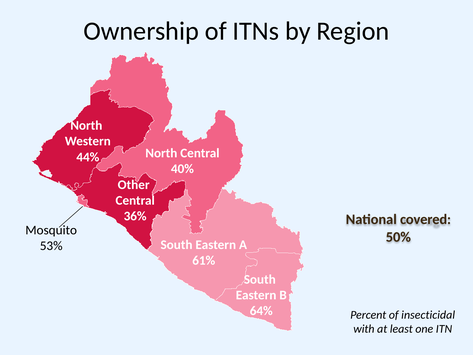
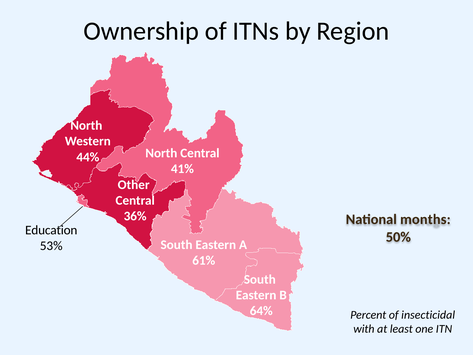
40%: 40% -> 41% (182, 169)
covered: covered -> months (425, 219)
Mosquito: Mosquito -> Education (51, 230)
